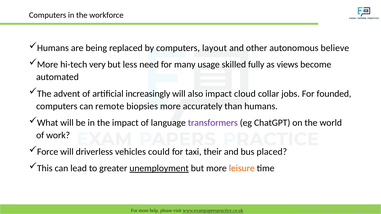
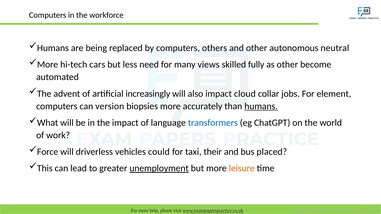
layout: layout -> others (215, 48)
believe: believe -> neutral (335, 48)
very: very -> cars (97, 65)
usage: usage -> views (209, 65)
as views: views -> other (287, 65)
founded: founded -> element (334, 94)
remote: remote -> version (110, 106)
humans underline: none -> present (261, 106)
transformers colour: purple -> blue (213, 123)
